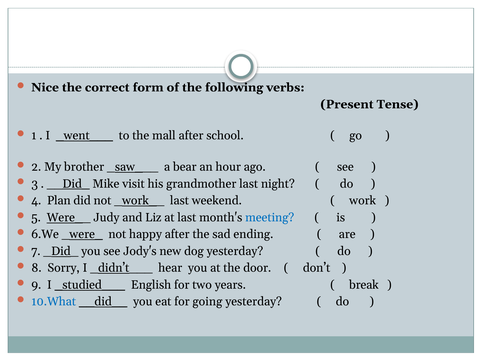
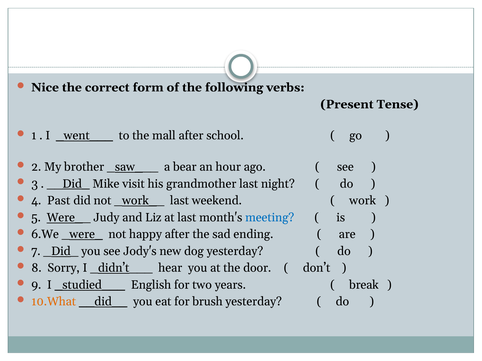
Plan: Plan -> Past (59, 201)
10.What colour: blue -> orange (54, 302)
going: going -> brush (208, 302)
